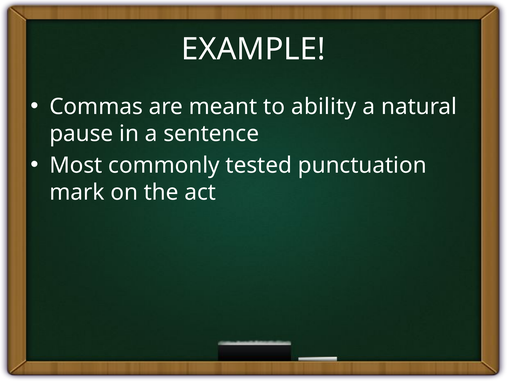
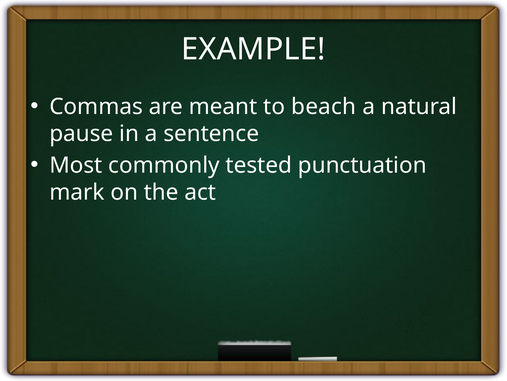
ability: ability -> beach (324, 106)
